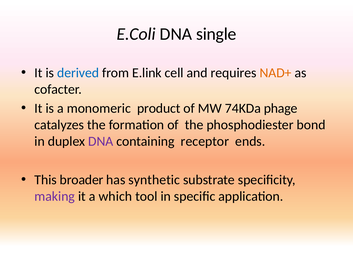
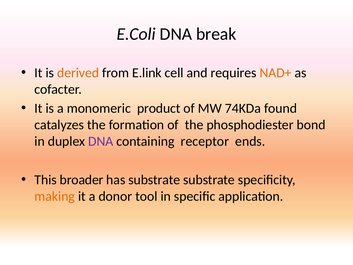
single: single -> break (216, 34)
derived colour: blue -> orange (78, 73)
phage: phage -> found (281, 108)
has synthetic: synthetic -> substrate (154, 180)
making colour: purple -> orange (55, 196)
which: which -> donor (115, 196)
